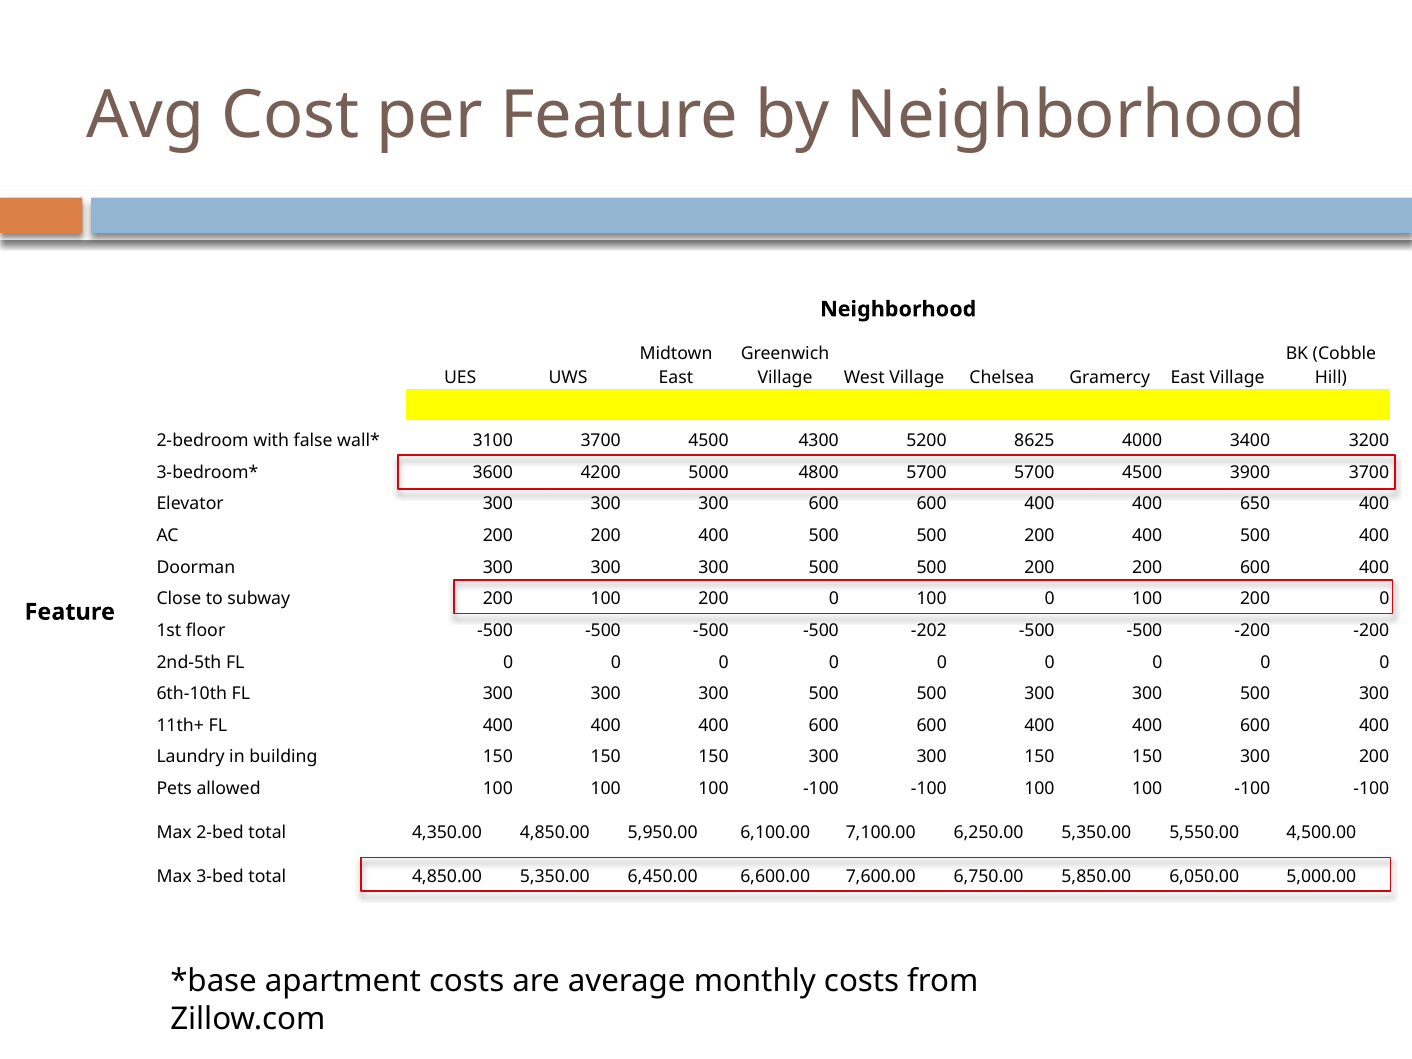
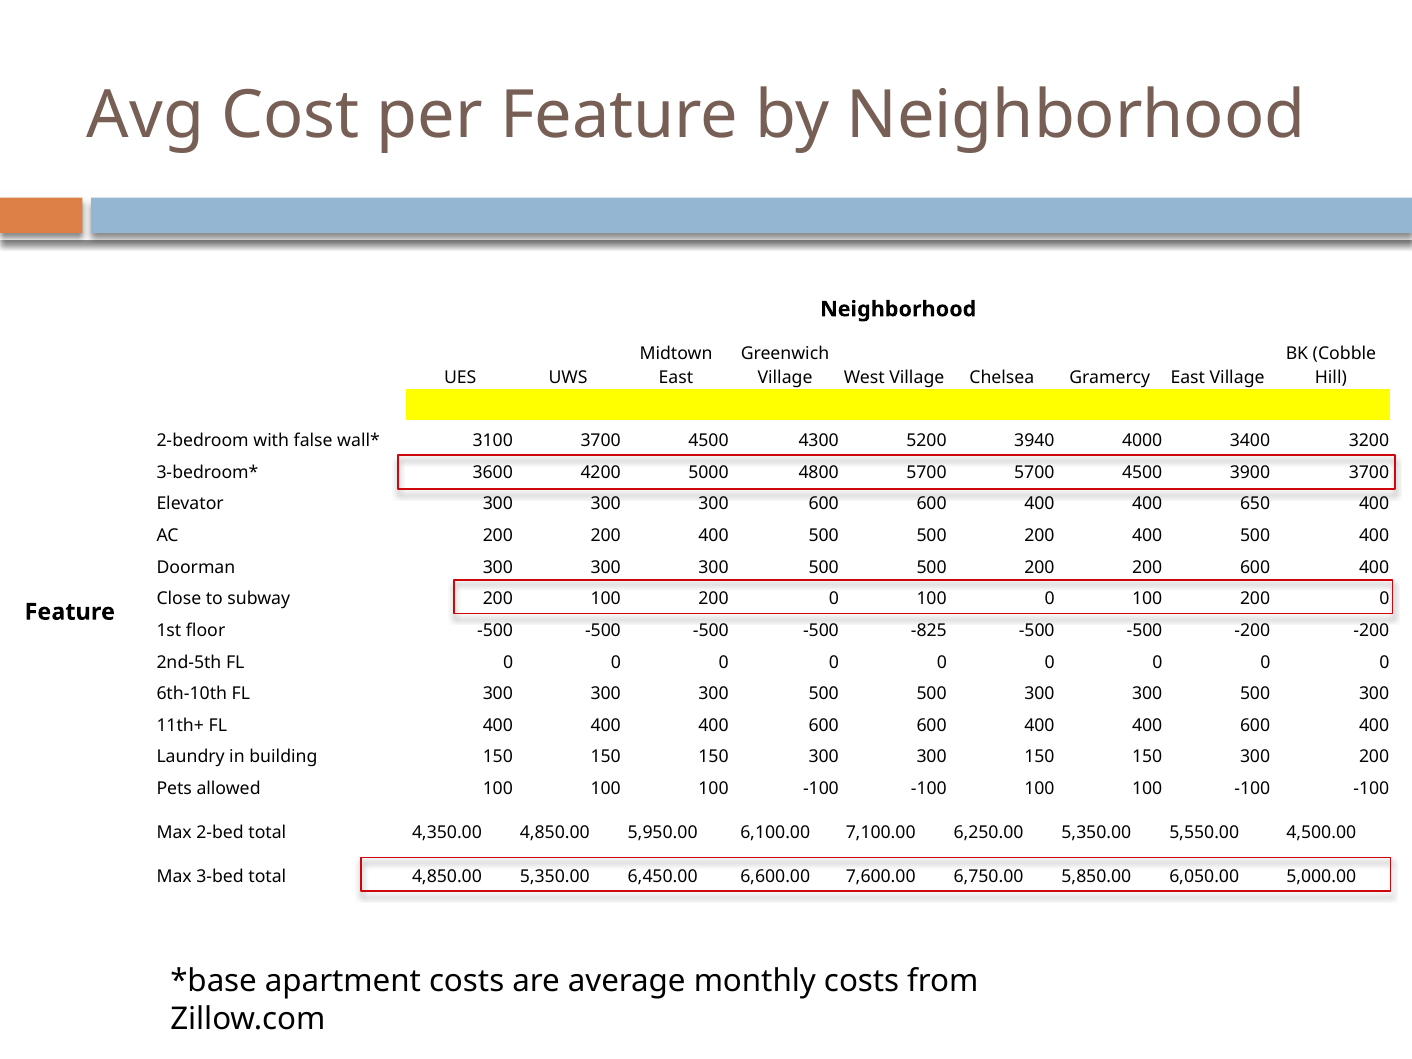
8625: 8625 -> 3940 (1034, 441)
-202: -202 -> -825 (929, 631)
